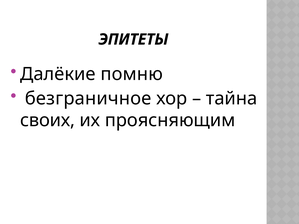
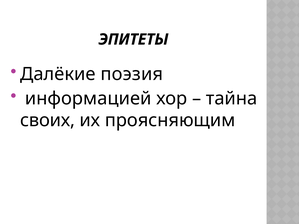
помню: помню -> поэзия (132, 74)
безграничное: безграничное -> информацией (88, 99)
